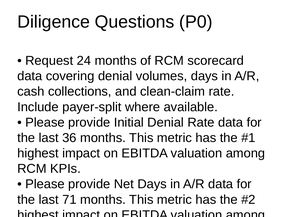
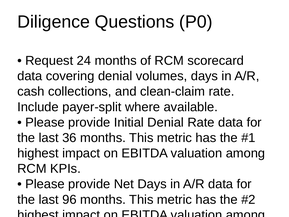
71: 71 -> 96 (69, 199)
